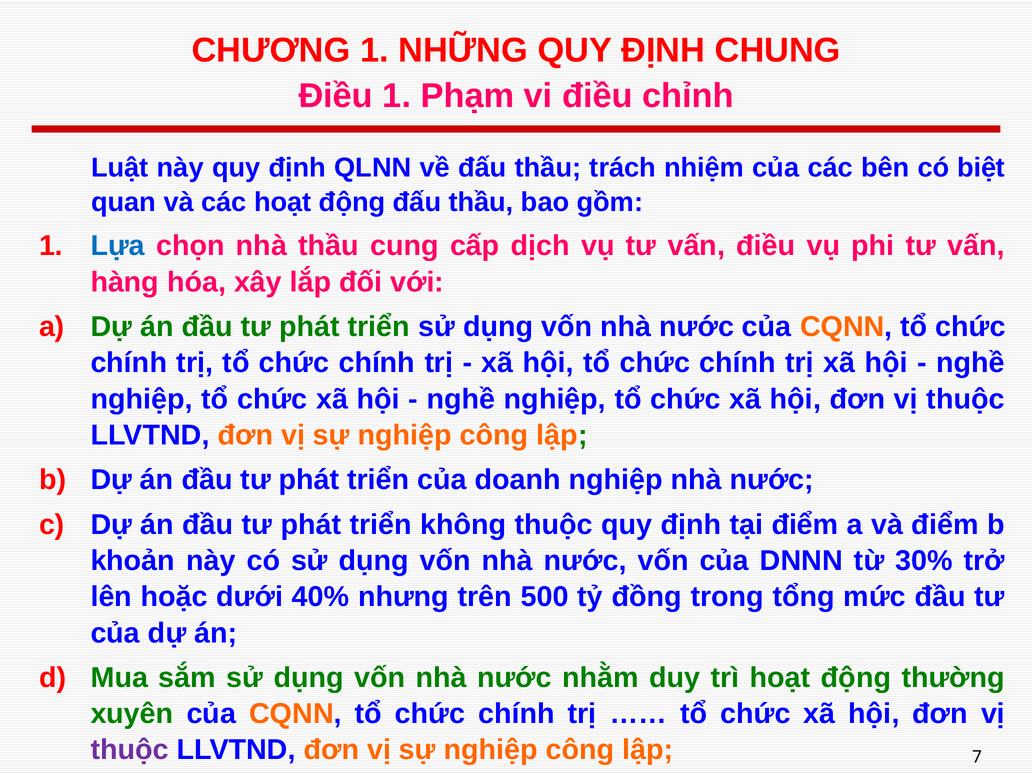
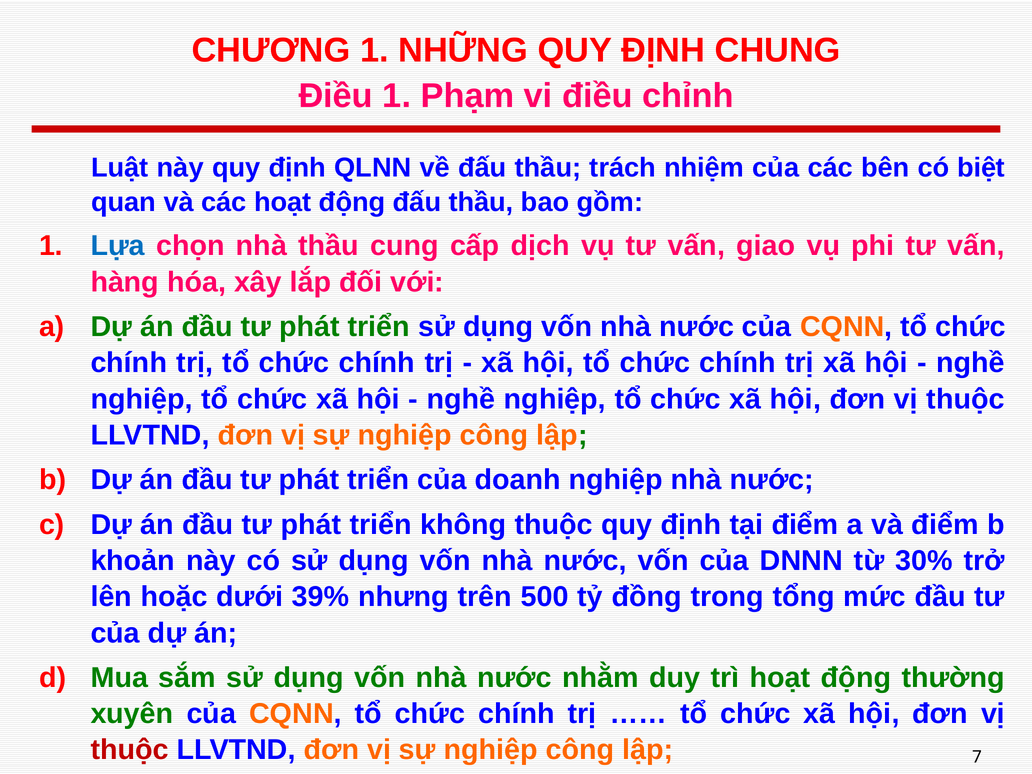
vấn điều: điều -> giao (766, 246)
40%: 40% -> 39% (321, 597)
thuộc colour: purple -> red (130, 750)
